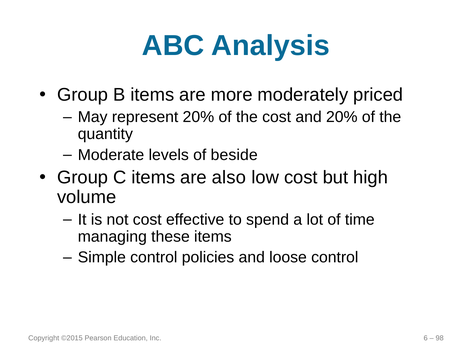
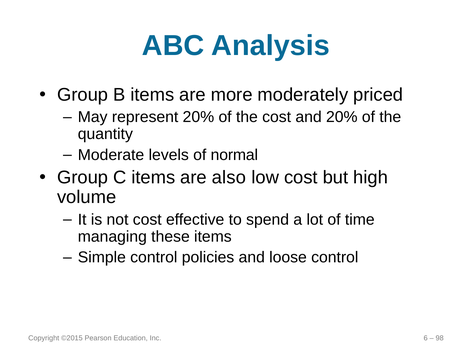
beside: beside -> normal (234, 155)
